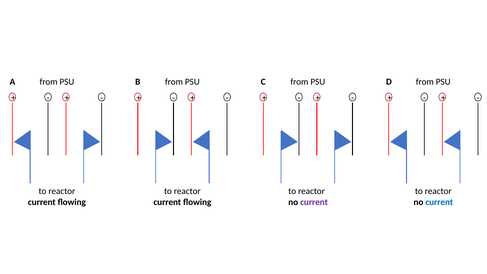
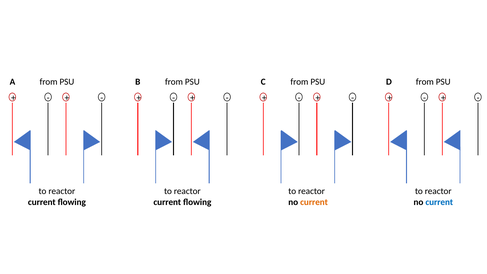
current colour: purple -> orange (314, 202)
